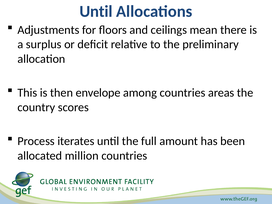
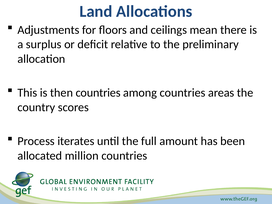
Until: Until -> Land (96, 11)
then envelope: envelope -> countries (98, 93)
